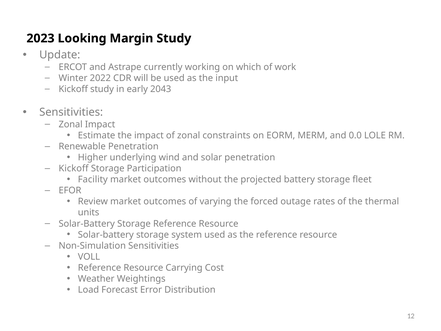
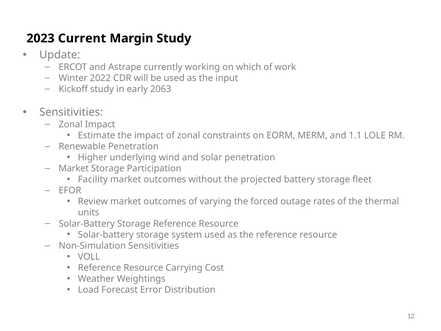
Looking: Looking -> Current (82, 38)
2043: 2043 -> 2063 (161, 89)
0.0: 0.0 -> 1.1 (355, 135)
Kickoff: Kickoff -> Market (74, 168)
